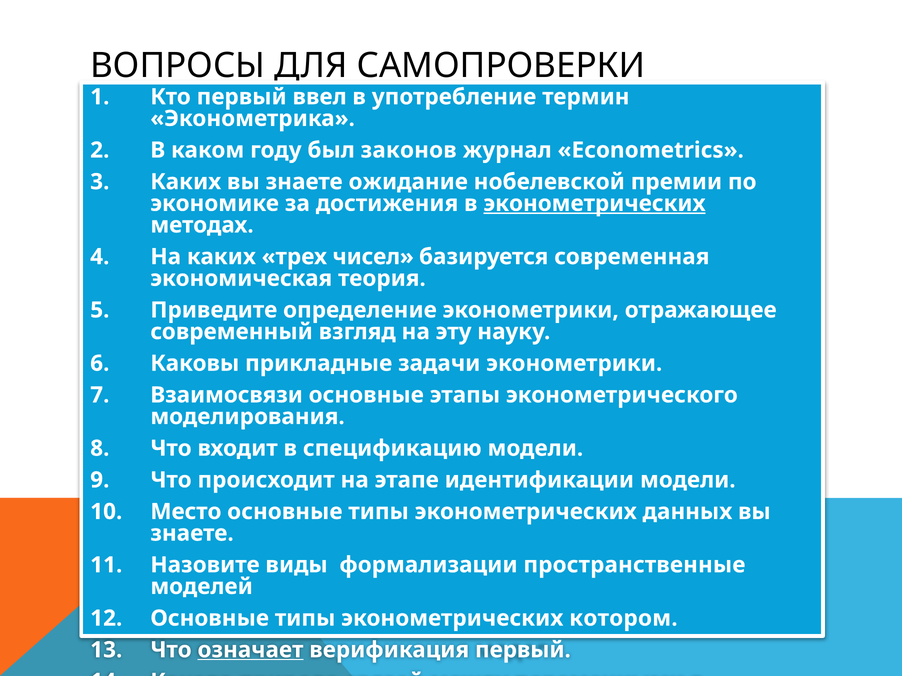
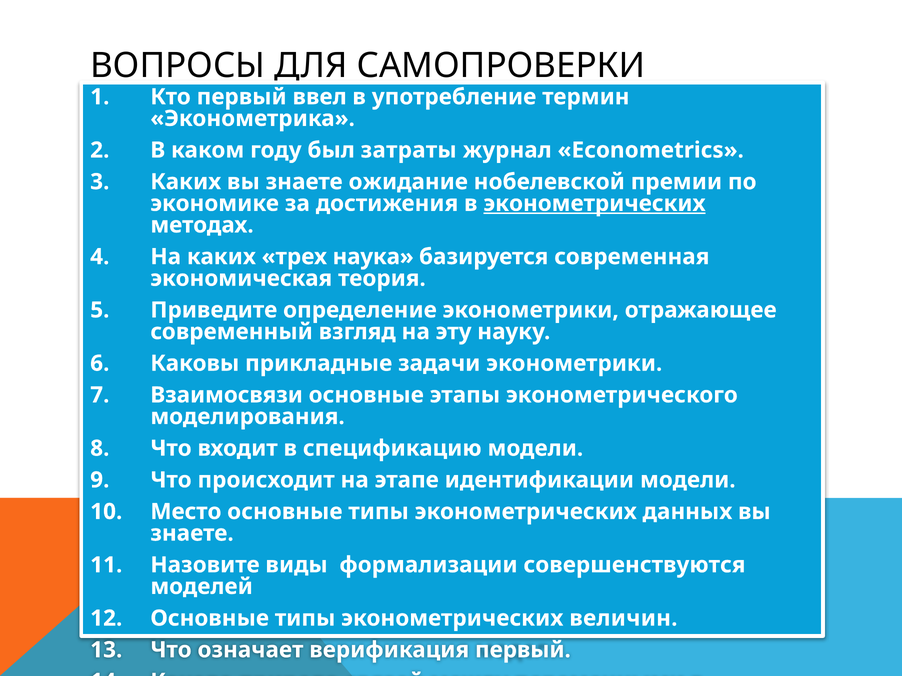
законов: законов -> затраты (409, 150)
чисел: чисел -> наука (373, 257)
пространственные: пространственные -> совершенствуются (634, 565)
котором: котором -> величин (623, 619)
означает underline: present -> none (250, 650)
